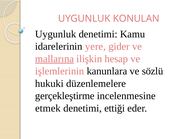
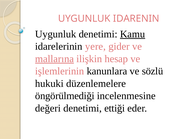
KONULAN: KONULAN -> IDARENIN (136, 19)
Kamu underline: none -> present (133, 34)
gerçekleştirme: gerçekleştirme -> öngörülmediği (65, 96)
etmek: etmek -> değeri (48, 108)
